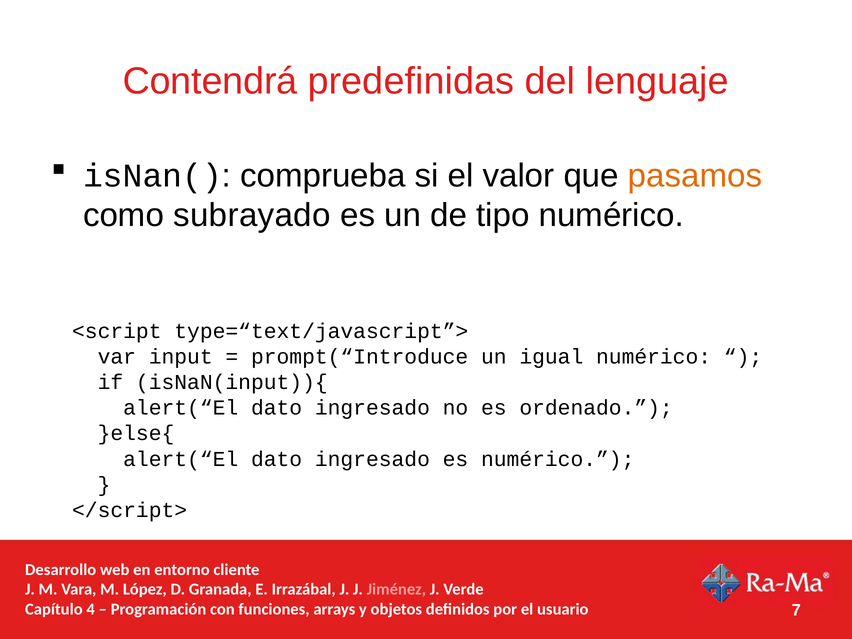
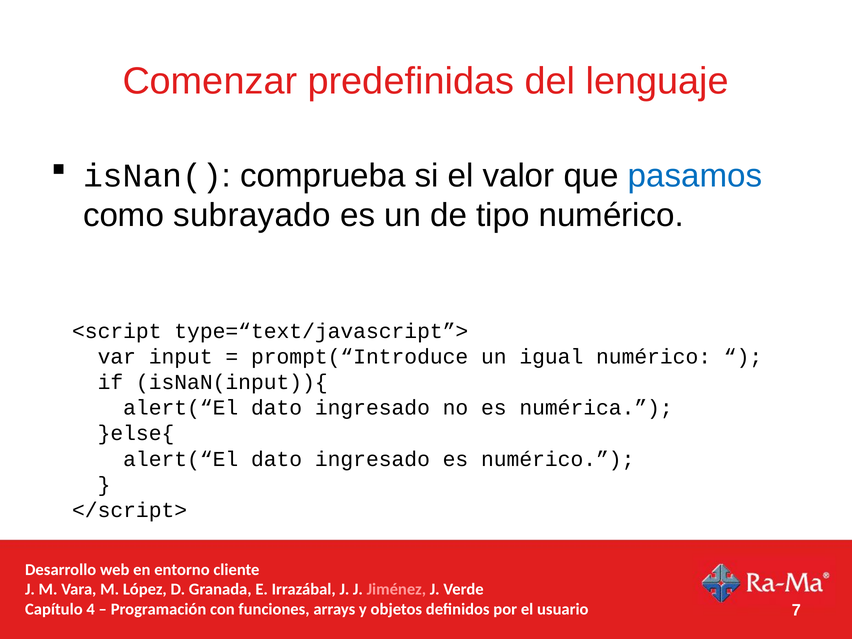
Contendrá: Contendrá -> Comenzar (210, 81)
pasamos colour: orange -> blue (695, 176)
ordenado: ordenado -> numérica (596, 408)
